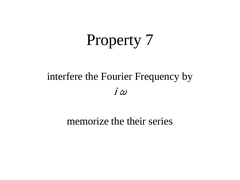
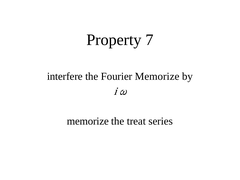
Fourier Frequency: Frequency -> Memorize (157, 76)
their: their -> treat (136, 121)
